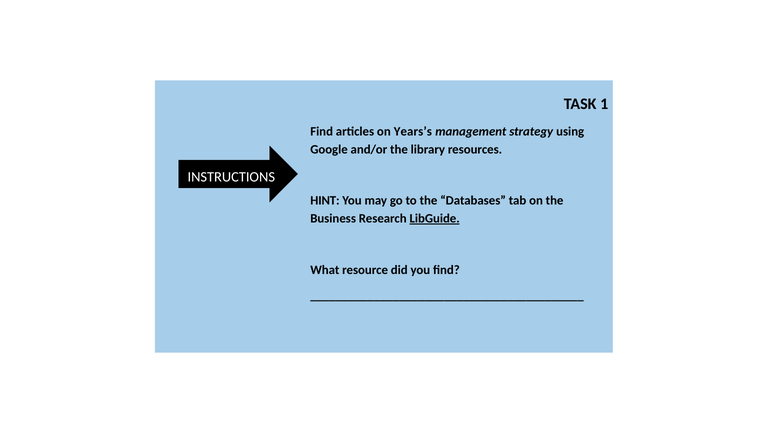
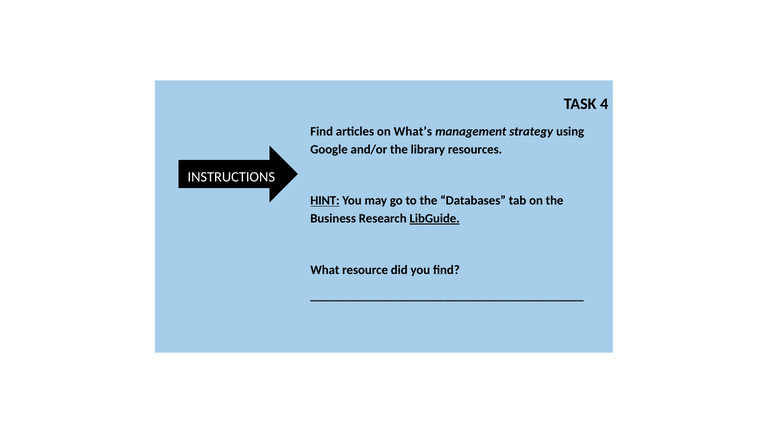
1: 1 -> 4 (604, 104)
Years’s: Years’s -> What’s (413, 132)
HINT underline: none -> present (325, 201)
